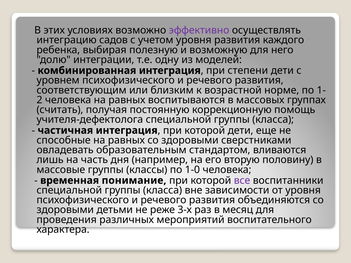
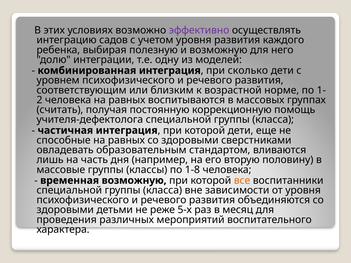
степени: степени -> сколько (248, 71)
1-0: 1-0 -> 1-8 (192, 170)
временная понимание: понимание -> возможную (134, 181)
все colour: purple -> orange (242, 181)
3-х: 3-х -> 5-х (185, 210)
